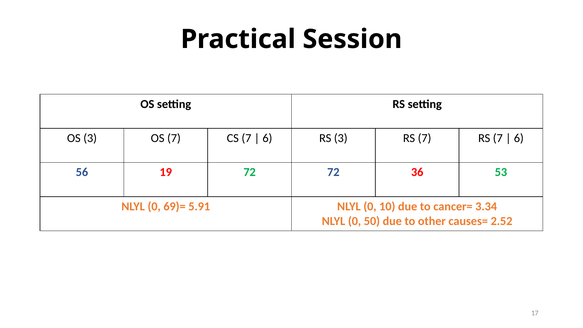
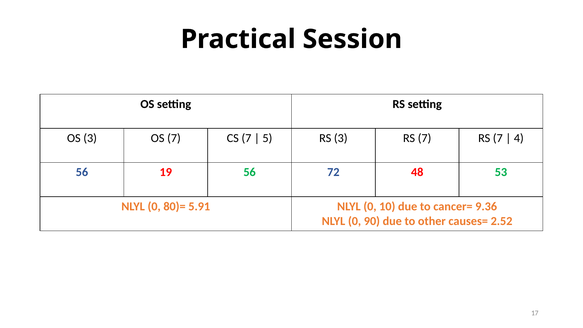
6: 6 -> 5 (267, 138)
6: 6 -> 4 (519, 138)
19 72: 72 -> 56 (250, 172)
36: 36 -> 48 (417, 172)
69)=: 69)= -> 80)= (174, 206)
3.34: 3.34 -> 9.36 (486, 206)
50: 50 -> 90 (372, 221)
